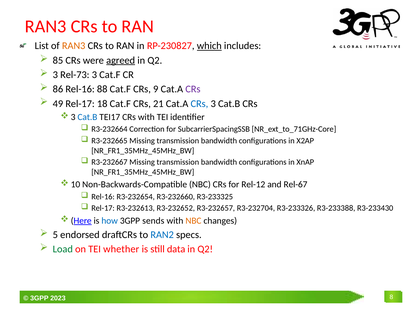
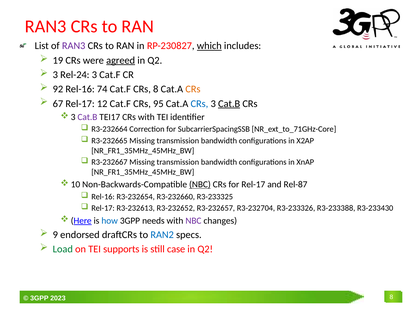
RAN3 colour: orange -> purple (74, 46)
85: 85 -> 19 (58, 60)
Rel-73: Rel-73 -> Rel-24 (75, 75)
86: 86 -> 92 (58, 89)
88: 88 -> 74 (102, 89)
CRs 9: 9 -> 8 (156, 89)
CRs colour: purple -> orange (193, 89)
49: 49 -> 67 (58, 104)
18: 18 -> 12 (102, 104)
21: 21 -> 95 (158, 104)
Cat.B underline: none -> present (229, 104)
Cat.B colour: blue -> purple (87, 117)
NBC underline: none -> present (200, 185)
for Rel-12: Rel-12 -> Rel-17 (253, 185)
Rel-67: Rel-67 -> Rel-87 (296, 185)
sends: sends -> needs (153, 221)
NBC colour: orange -> purple (193, 221)
5: 5 -> 9 (55, 235)
whether: whether -> supports (121, 249)
data: data -> case (176, 249)
